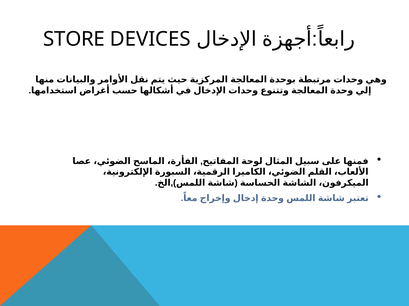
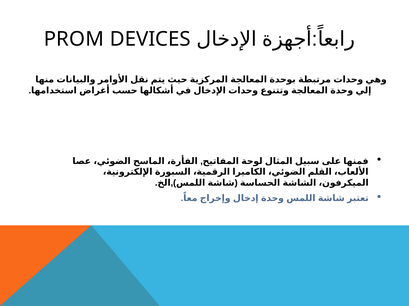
STORE: STORE -> PROM (74, 39)
